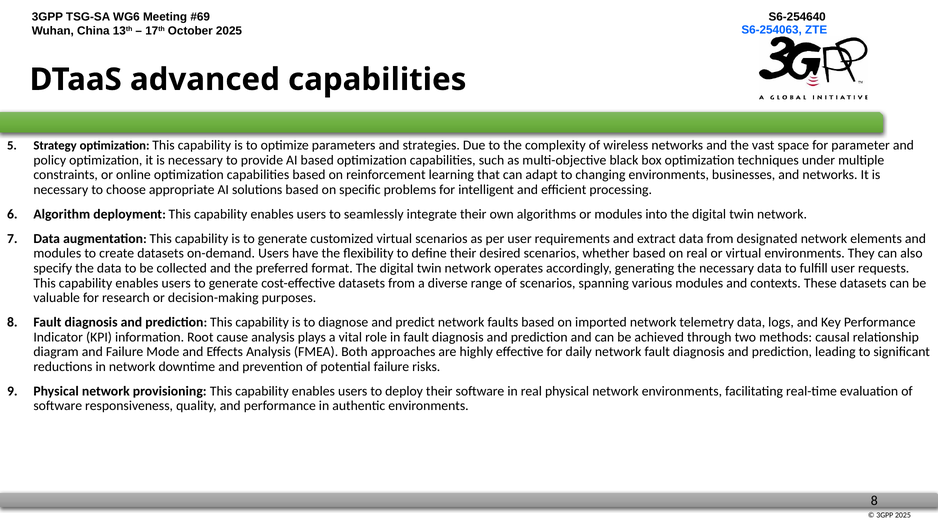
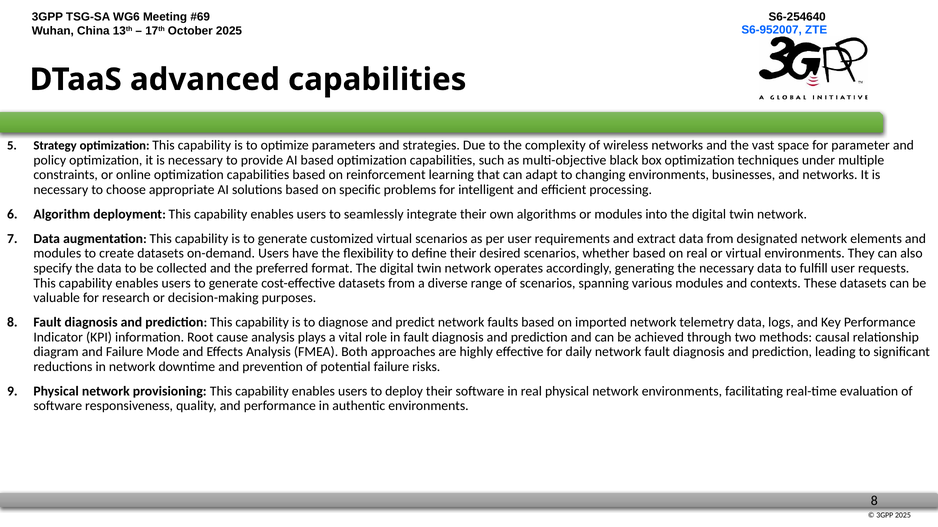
S6-254063: S6-254063 -> S6-952007 (772, 30)
